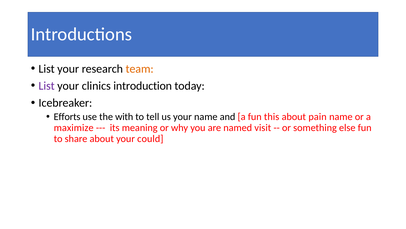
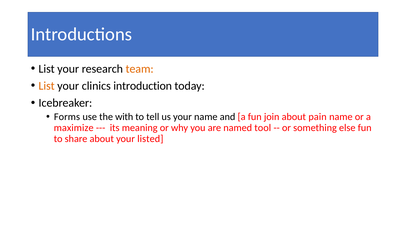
List colour: purple -> orange (47, 86)
Efforts: Efforts -> Forms (67, 117)
this: this -> join (272, 117)
visit: visit -> tool (263, 128)
could: could -> listed (150, 139)
